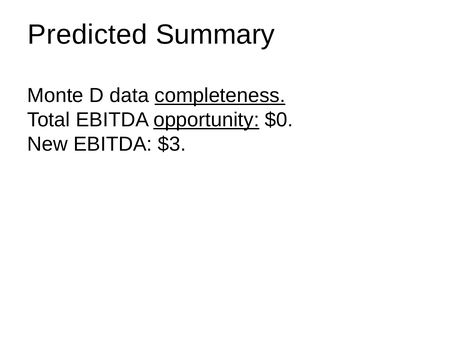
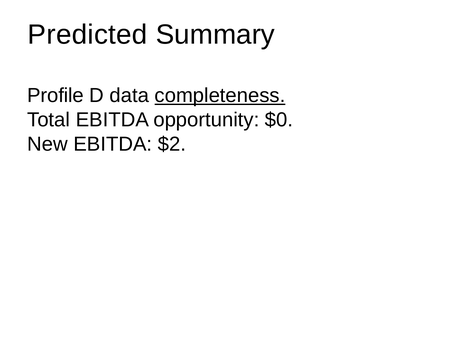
Monte: Monte -> Profile (56, 96)
opportunity underline: present -> none (206, 120)
$3: $3 -> $2 (172, 144)
